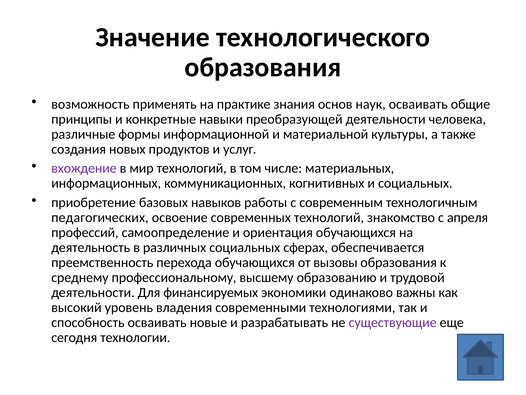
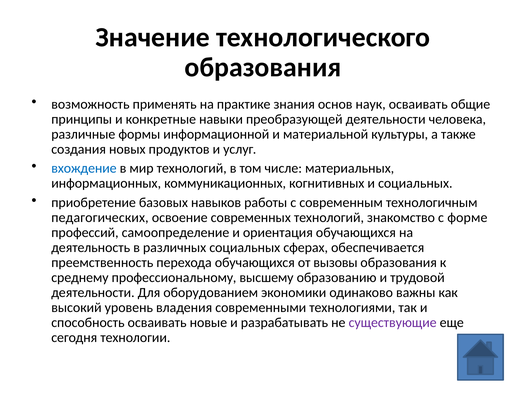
вхождение colour: purple -> blue (84, 168)
апреля: апреля -> форме (467, 217)
финансируемых: финансируемых -> оборудованием (211, 292)
